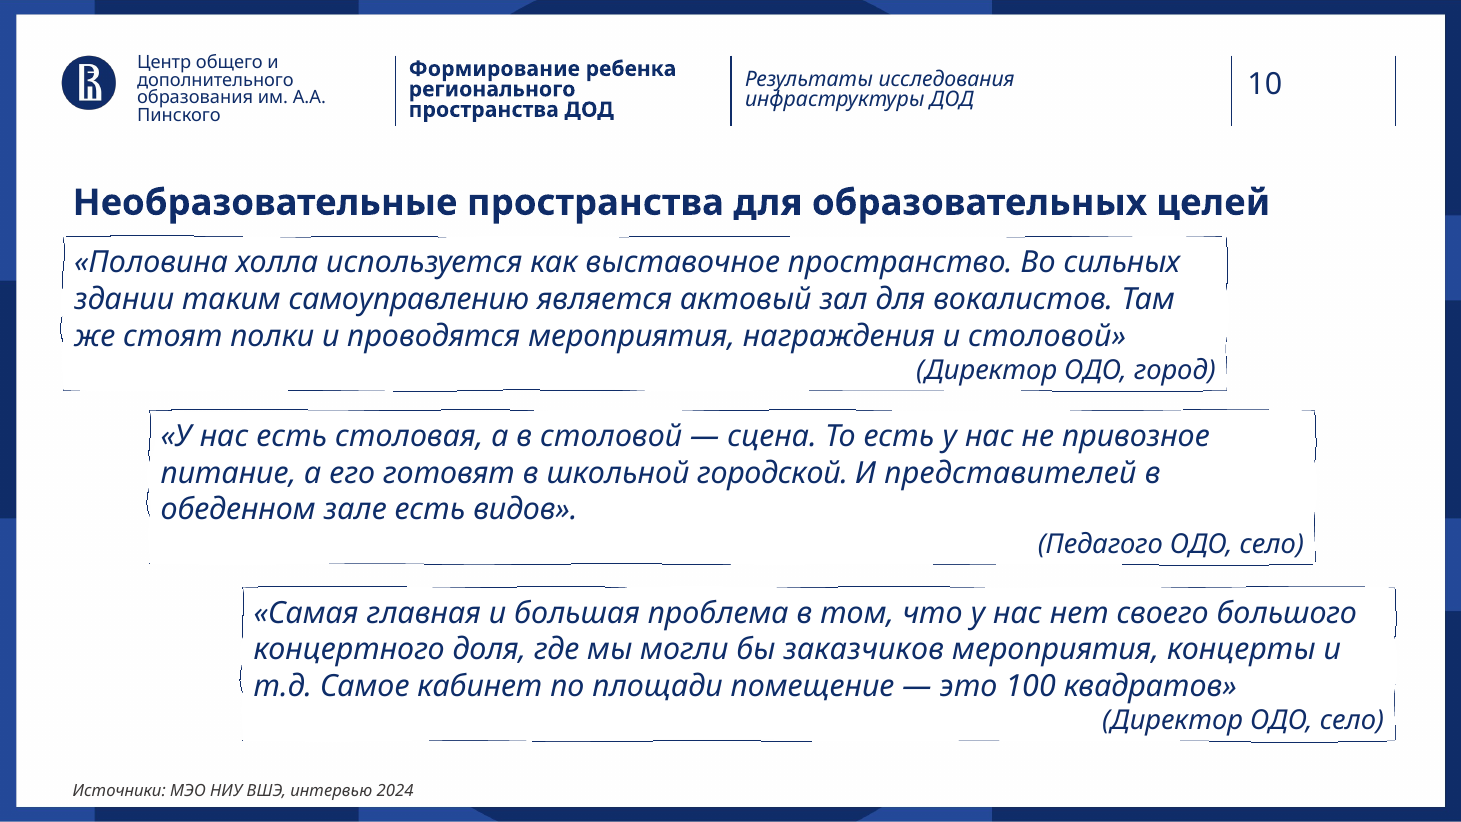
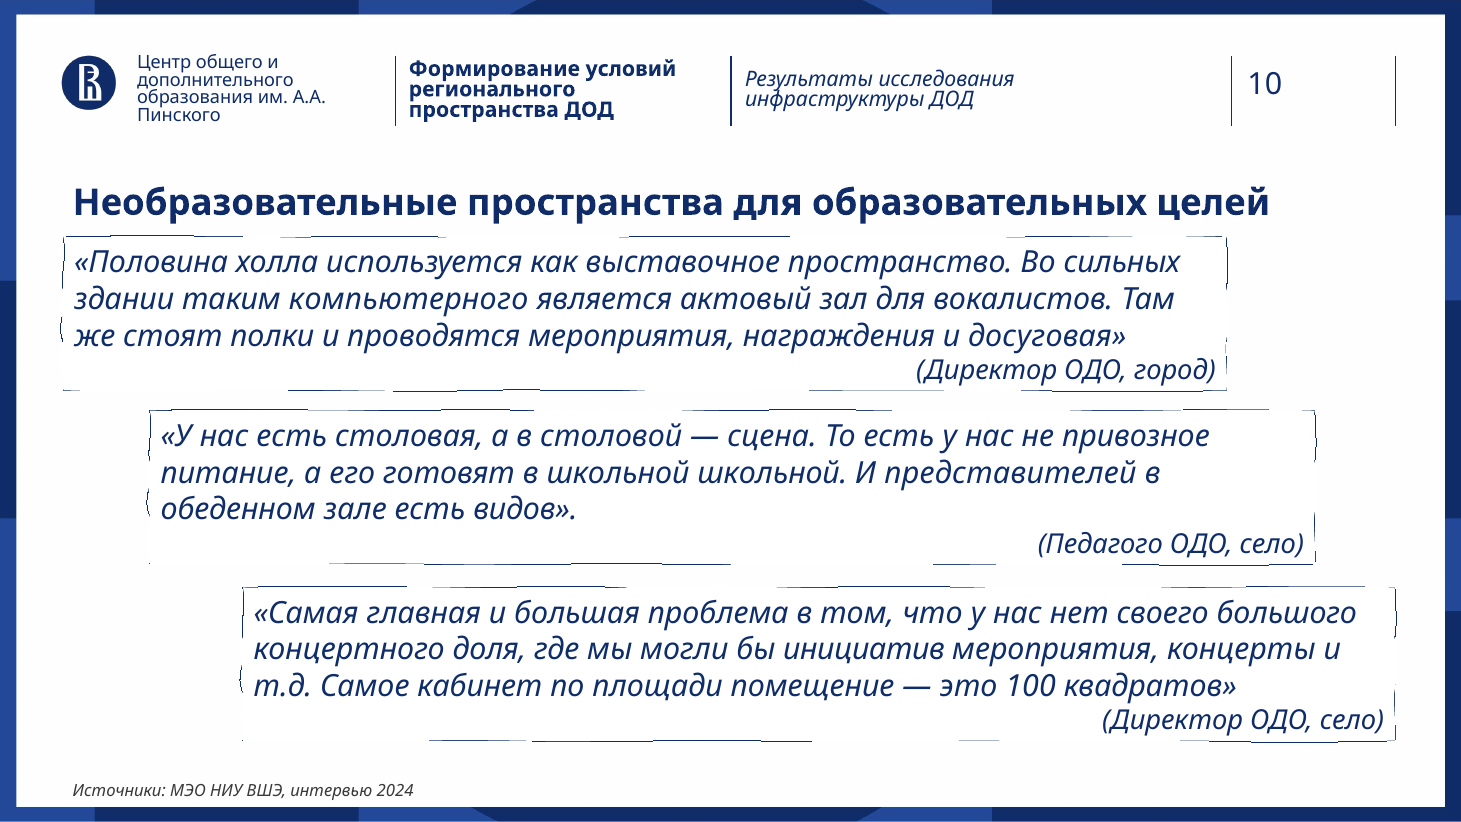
ребенка: ребенка -> условий (631, 69)
самоуправлению: самоуправлению -> компьютерного (409, 299)
и столовой: столовой -> досуговая (1047, 336)
школьной городской: городской -> школьной (772, 473)
заказчиков: заказчиков -> инициатив (864, 650)
